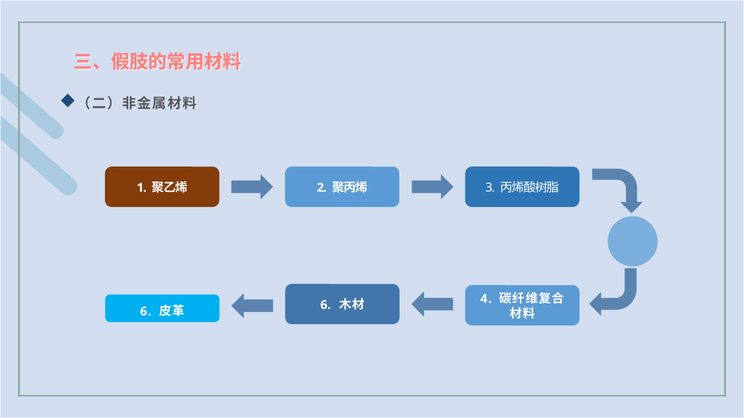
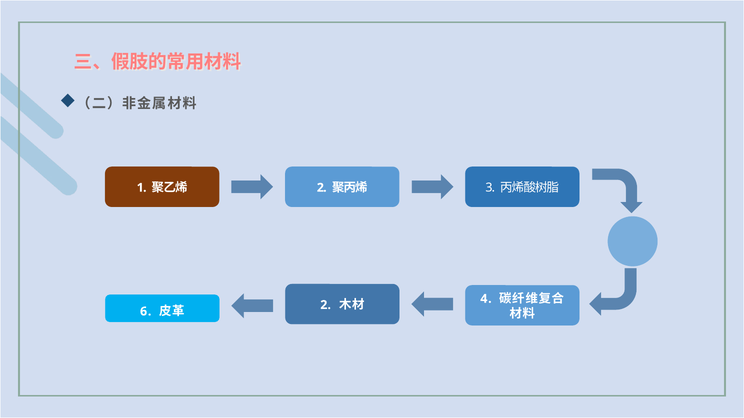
6: 6 -> 2 (326, 305)
